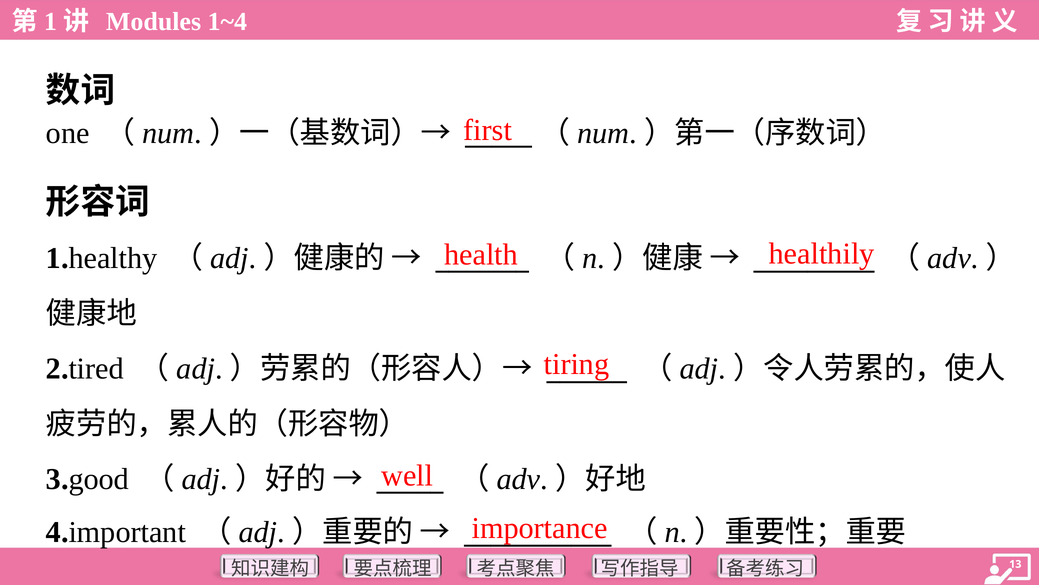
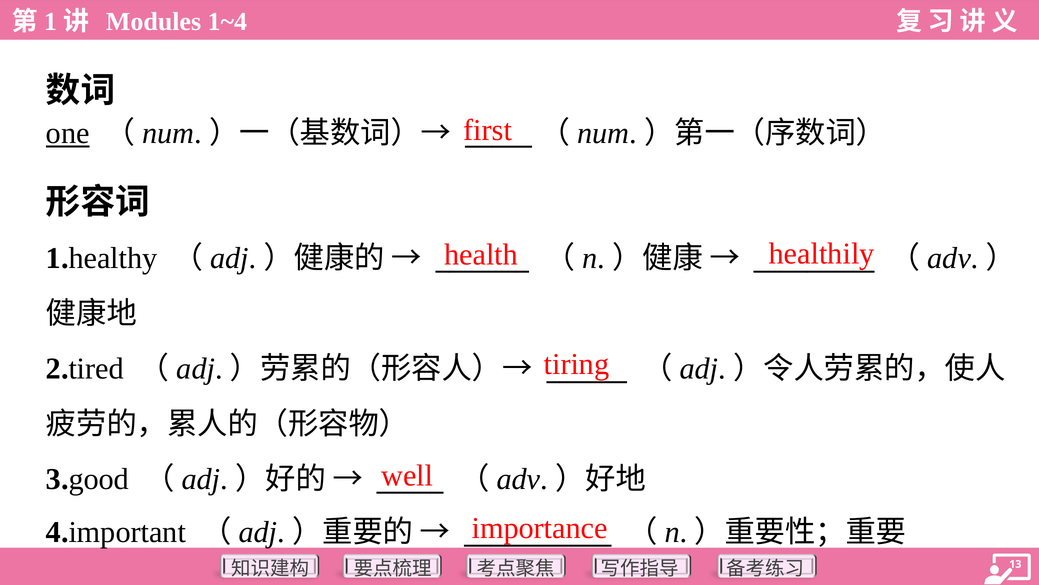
one underline: none -> present (68, 133)
